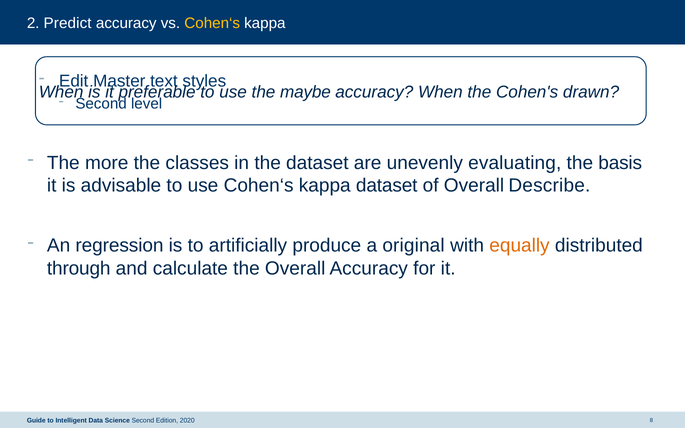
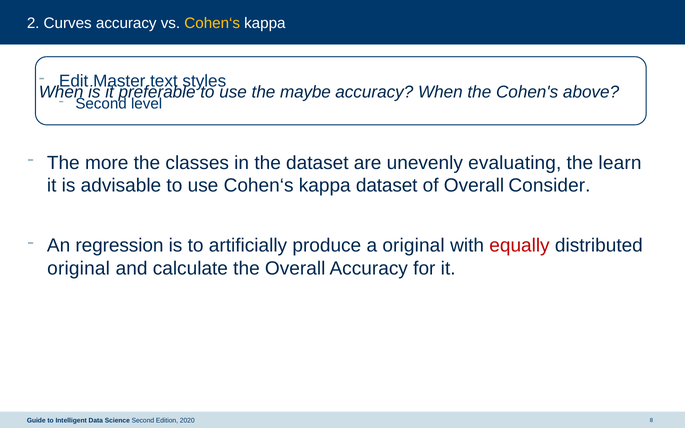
Predict: Predict -> Curves (68, 23)
drawn: drawn -> above (591, 92)
basis: basis -> learn (620, 163)
Describe: Describe -> Consider (549, 186)
equally colour: orange -> red (519, 246)
through: through -> original (79, 268)
